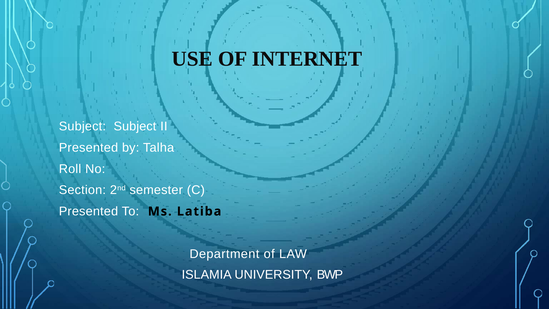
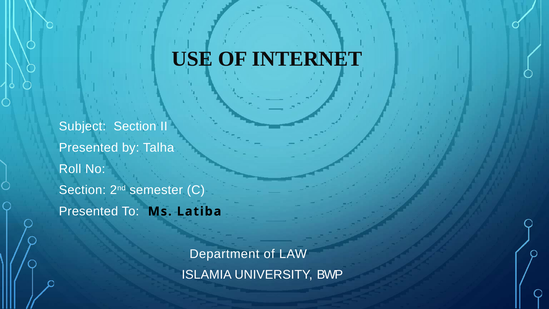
Subject Subject: Subject -> Section (135, 126)
